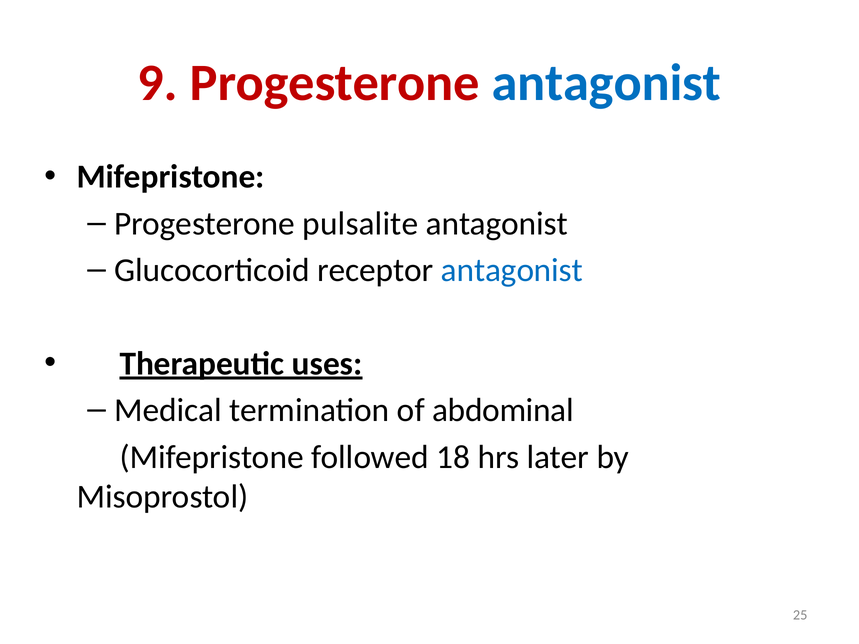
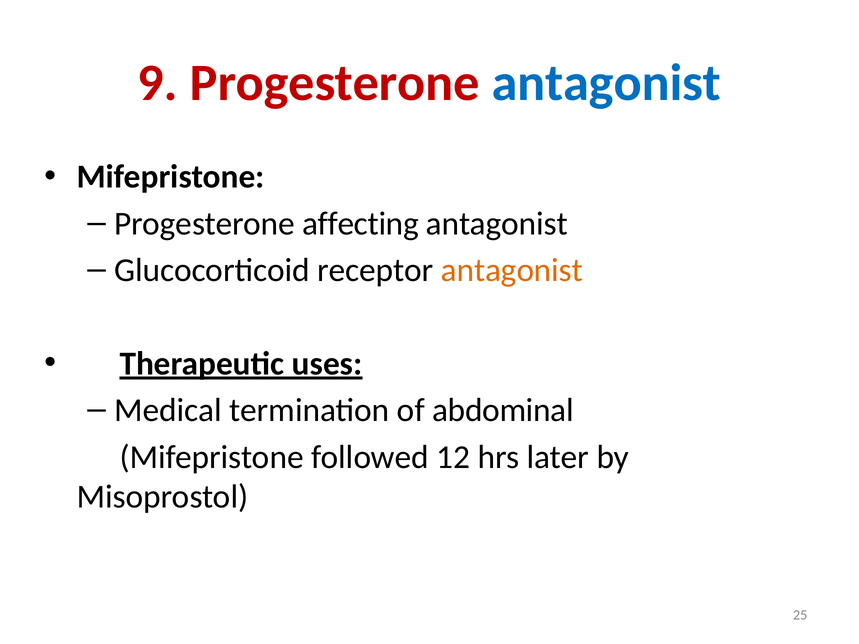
pulsalite: pulsalite -> affecting (361, 224)
antagonist colour: blue -> orange (512, 270)
18: 18 -> 12 (453, 457)
